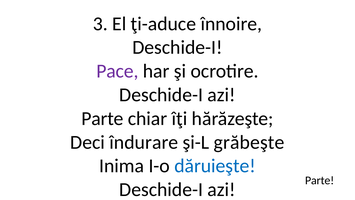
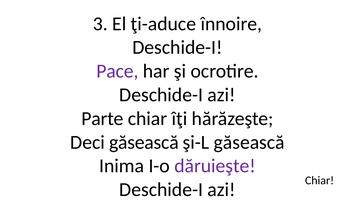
Deci îndurare: îndurare -> găsească (144, 142)
şi-L grăbeşte: grăbeşte -> găsească (249, 142)
dăruieşte colour: blue -> purple (215, 166)
Parte: Parte -> Chiar (320, 180)
